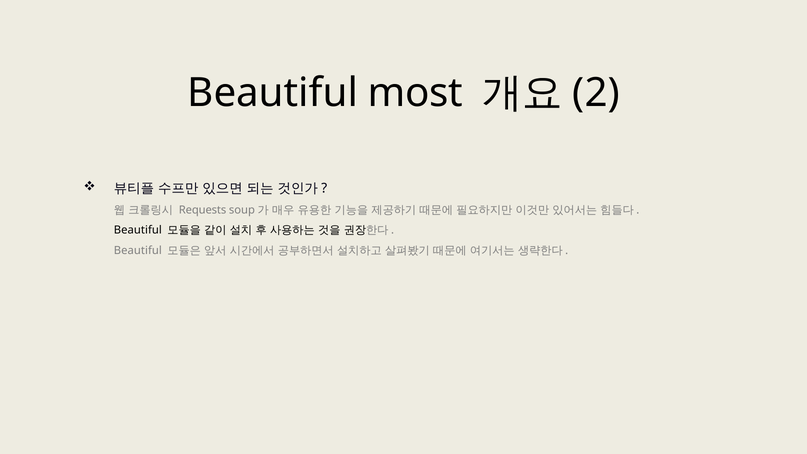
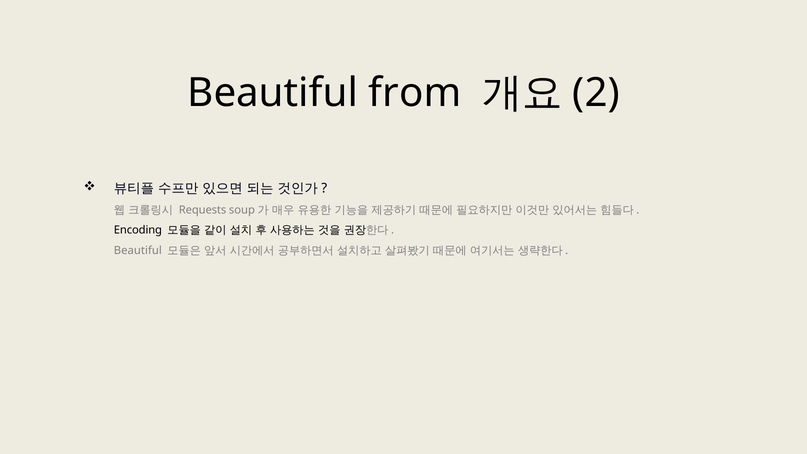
most: most -> from (415, 93)
Beautiful: Beautiful -> Encoding (138, 230)
